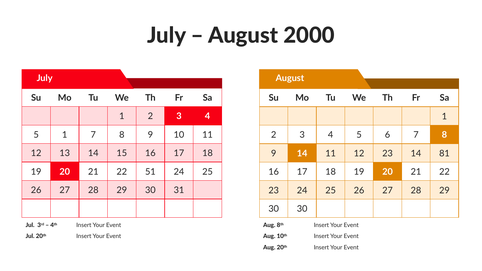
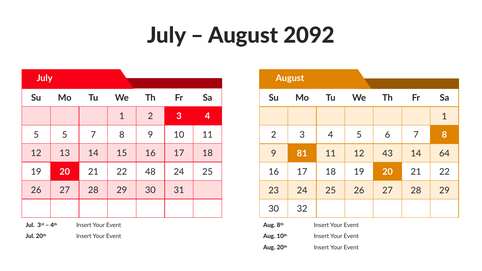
2000: 2000 -> 2092 (309, 35)
5 1: 1 -> 5 (65, 135)
9 14: 14 -> 81 (302, 153)
12 23: 23 -> 43 (388, 153)
81: 81 -> 64 (444, 153)
51: 51 -> 48 (150, 172)
30 30: 30 -> 32 (302, 209)
